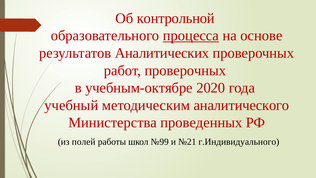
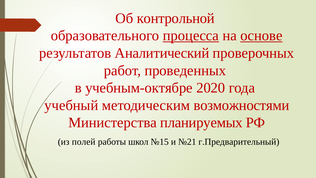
основе underline: none -> present (261, 36)
Аналитических: Аналитических -> Аналитический (162, 53)
работ проверочных: проверочных -> проведенных (185, 70)
аналитического: аналитического -> возможностями (241, 105)
проведенных: проведенных -> планируемых (201, 122)
№99: №99 -> №15 (160, 142)
г.Индивидуального: г.Индивидуального -> г.Предварительный (239, 142)
